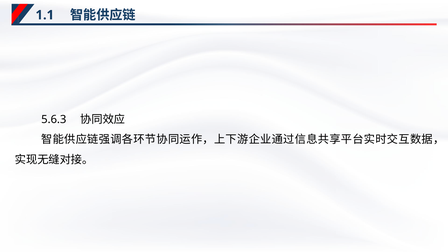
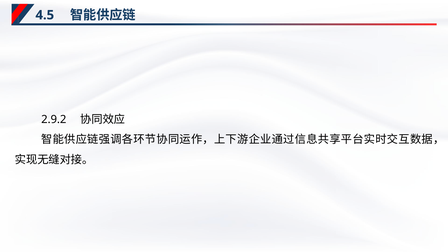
1.1: 1.1 -> 4.5 (45, 15)
5.6.3: 5.6.3 -> 2.9.2 (54, 119)
